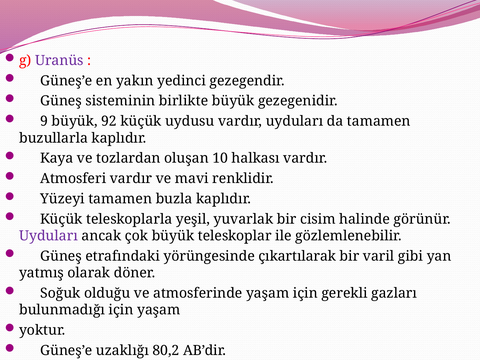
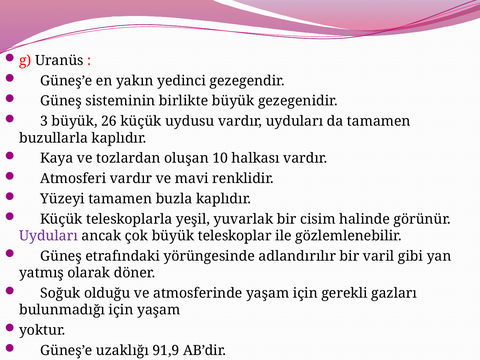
Uranüs colour: purple -> black (59, 61)
9: 9 -> 3 (44, 121)
92: 92 -> 26 (109, 121)
çıkartılarak: çıkartılarak -> adlandırılır (297, 256)
80,2: 80,2 -> 91,9 (166, 351)
